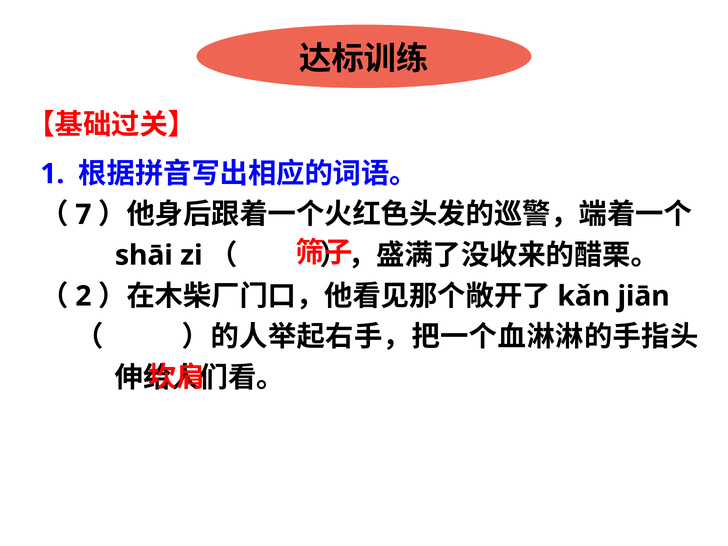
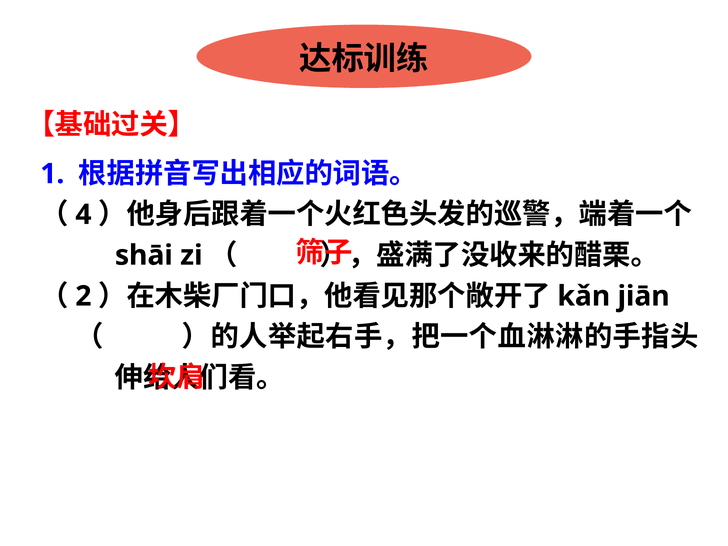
7: 7 -> 4 (83, 215)
